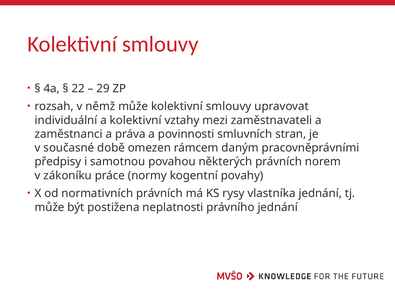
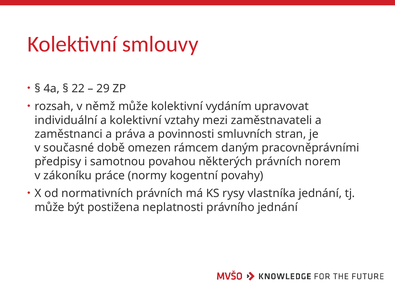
může kolektivní smlouvy: smlouvy -> vydáním (229, 107)
